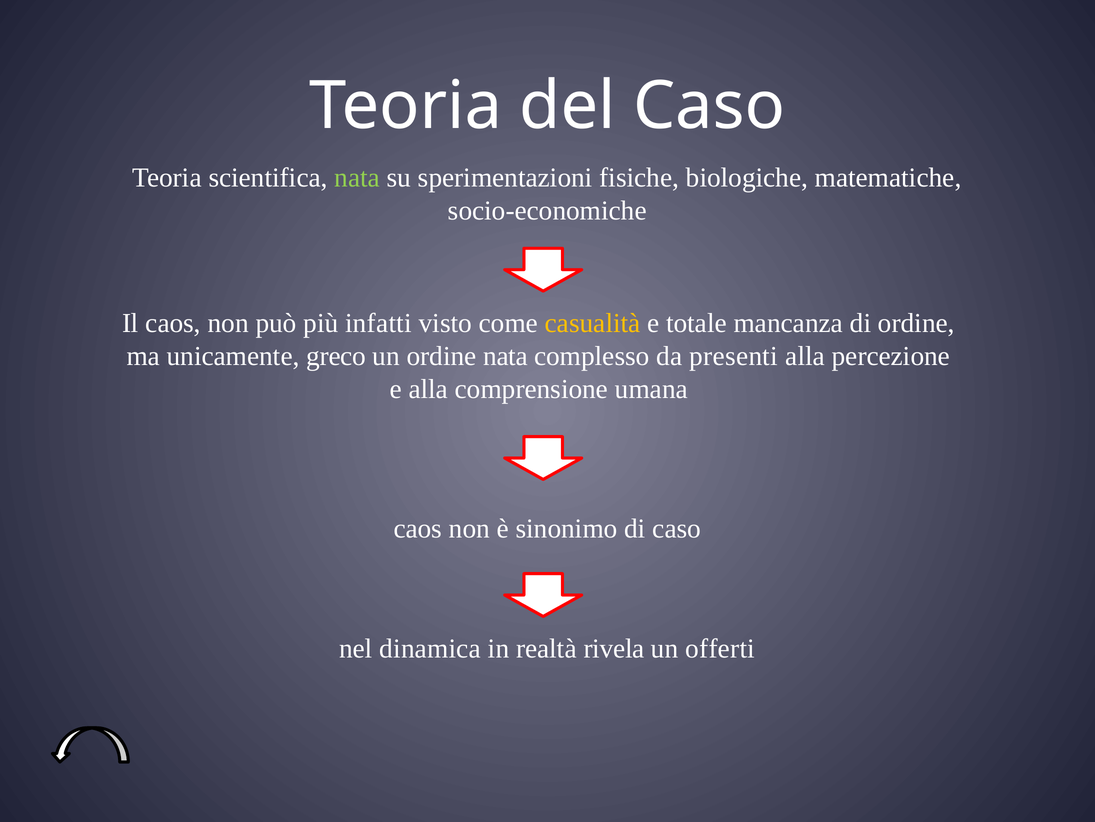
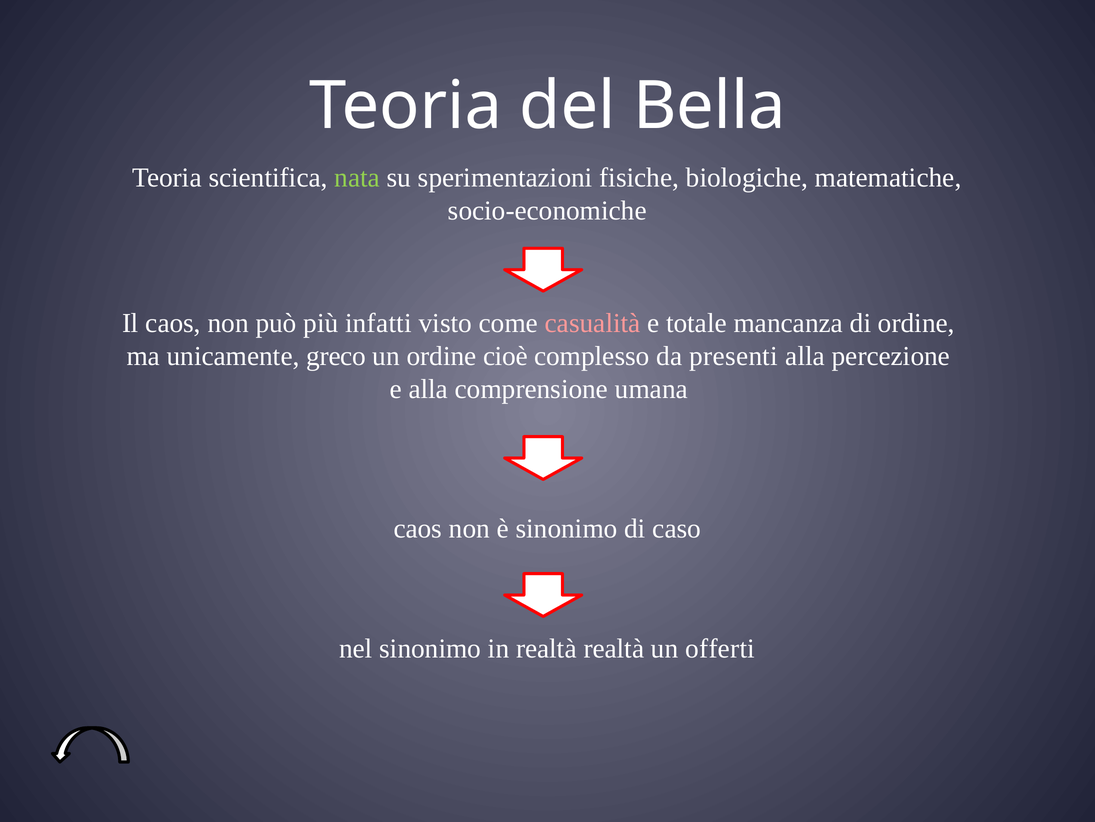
del Caso: Caso -> Bella (709, 106)
casualità colour: yellow -> pink (593, 323)
ordine nata: nata -> cioè (505, 356)
nel dinamica: dinamica -> sinonimo (430, 648)
realtà rivela: rivela -> realtà (614, 648)
